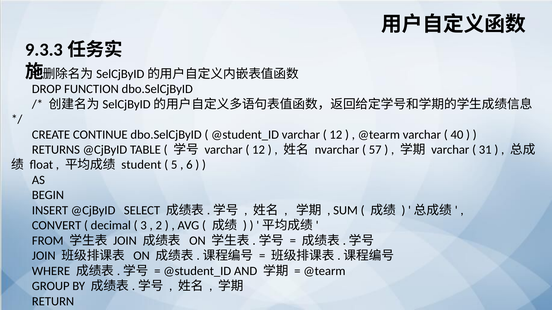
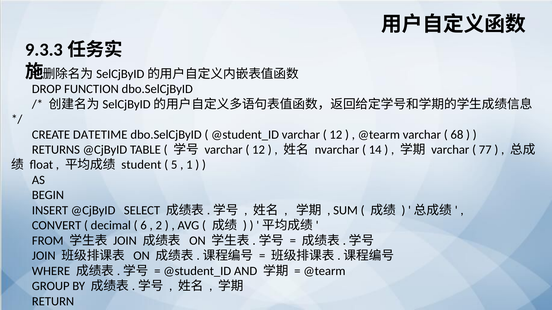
CONTINUE: CONTINUE -> DATETIME (100, 135)
40: 40 -> 68 (457, 135)
57: 57 -> 14 (375, 150)
31: 31 -> 77 (485, 150)
6: 6 -> 1 (189, 165)
3: 3 -> 6 (144, 226)
